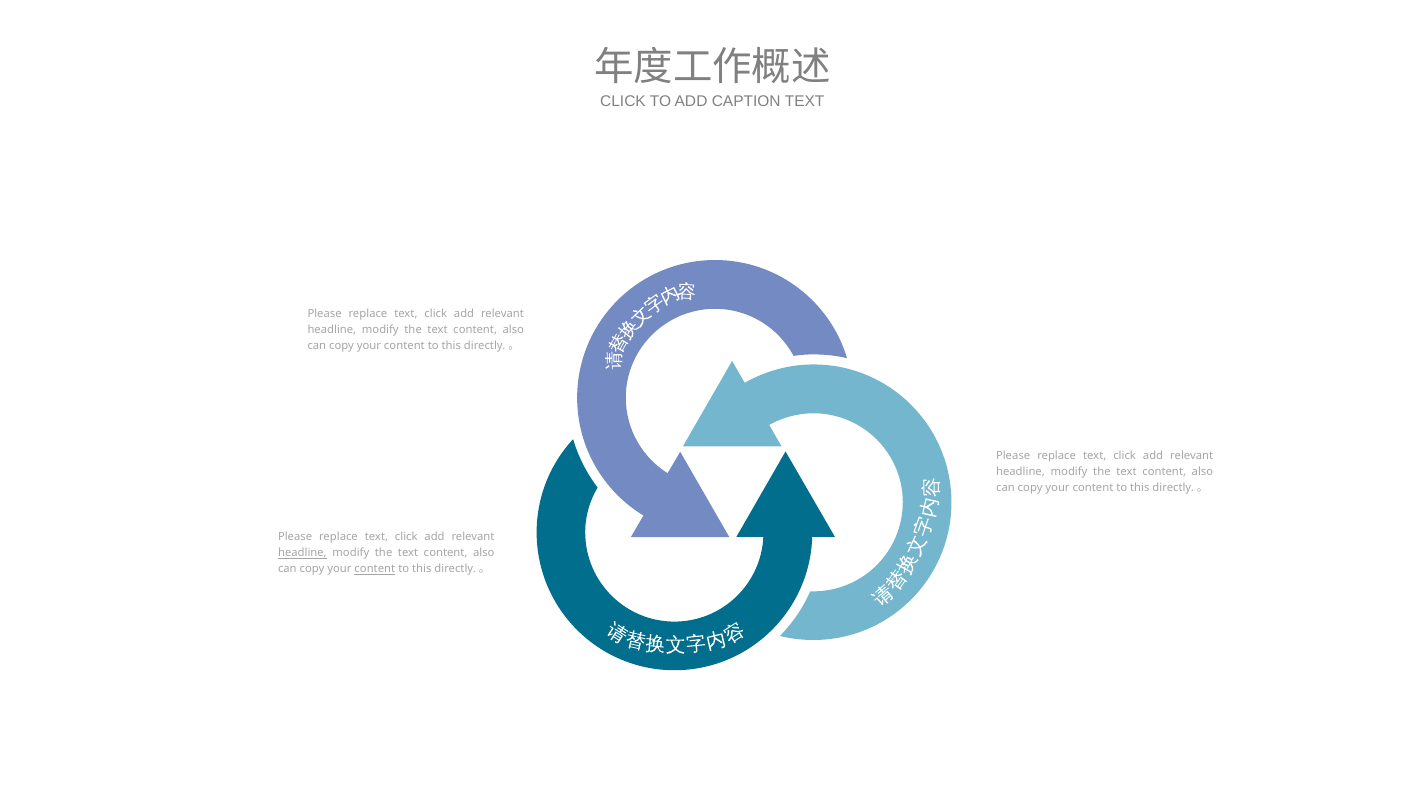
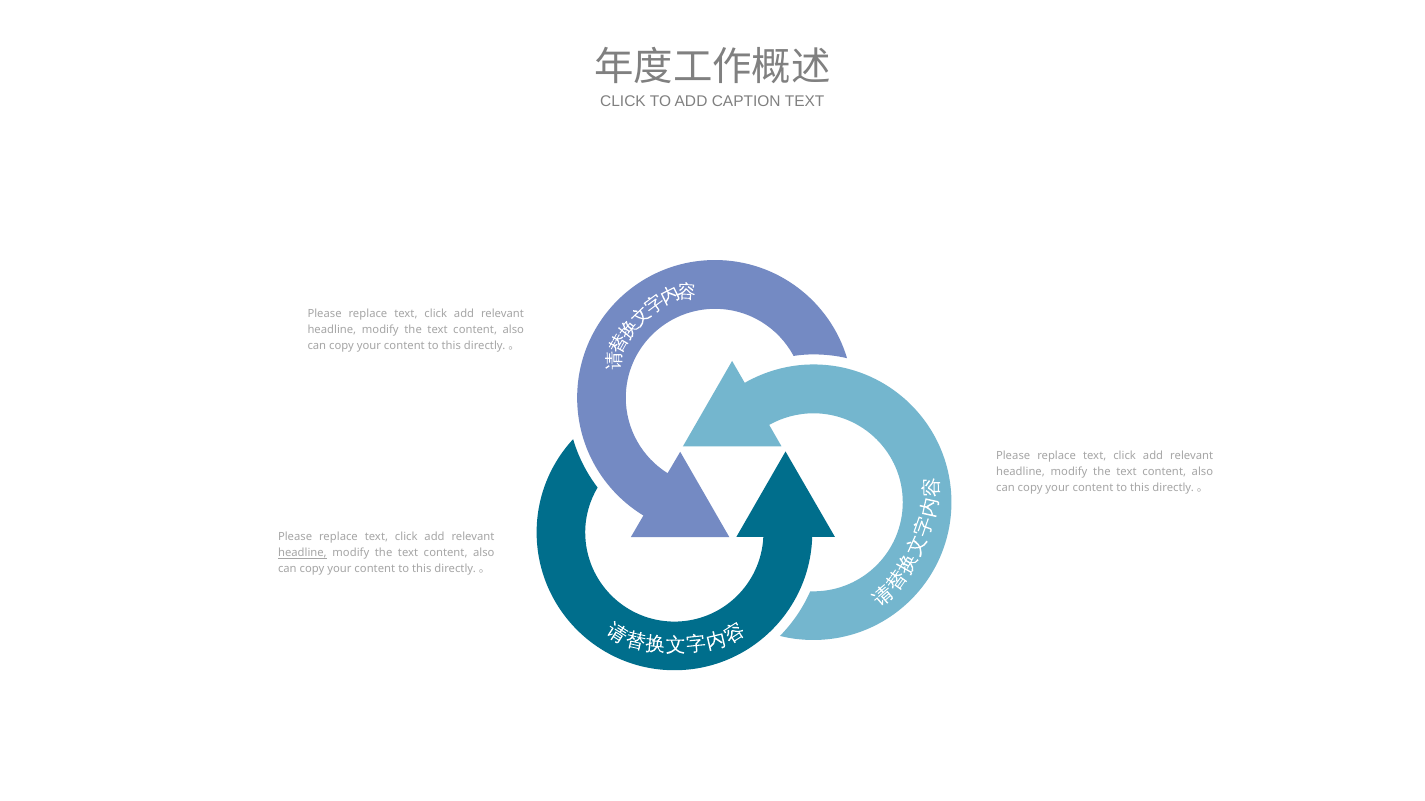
content underline: present -> none (375, 570)
